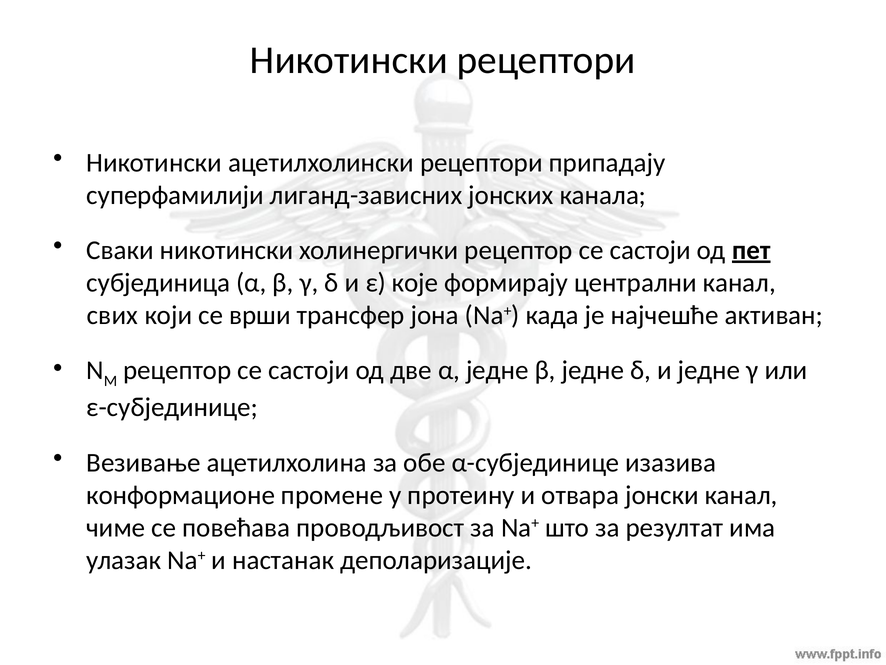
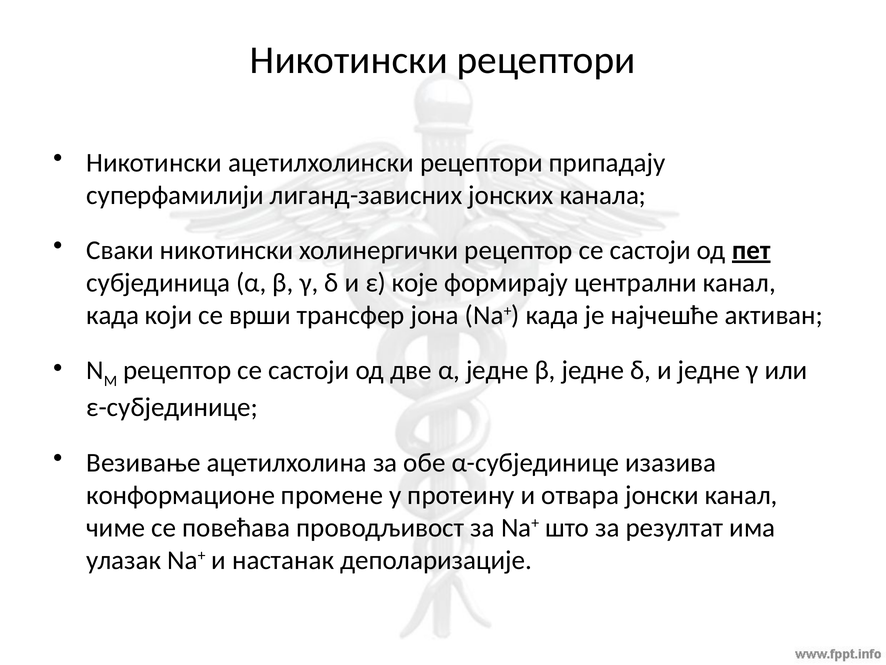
свих: свих -> када (113, 315)
